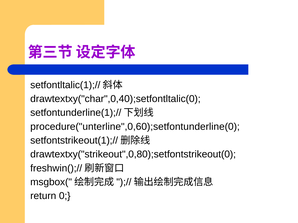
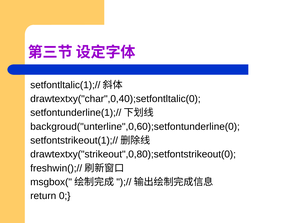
procedure("unterline",0,60);setfontunderline(0: procedure("unterline",0,60);setfontunderline(0 -> backgroud("unterline",0,60);setfontunderline(0 (135, 127)
